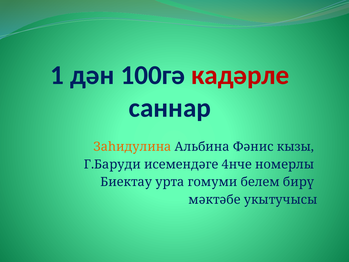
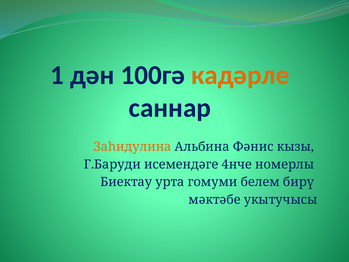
кадәрле colour: red -> orange (240, 75)
